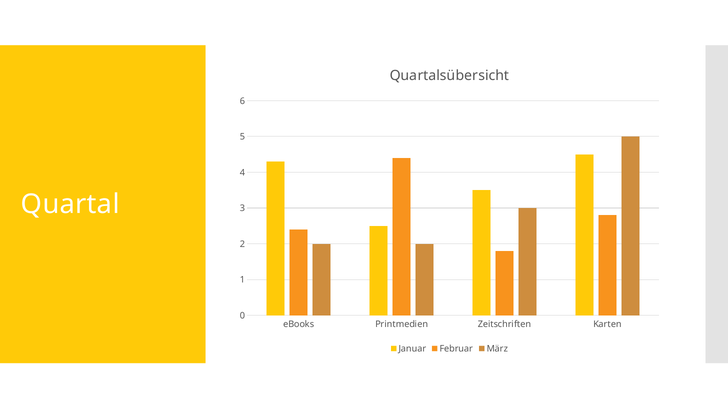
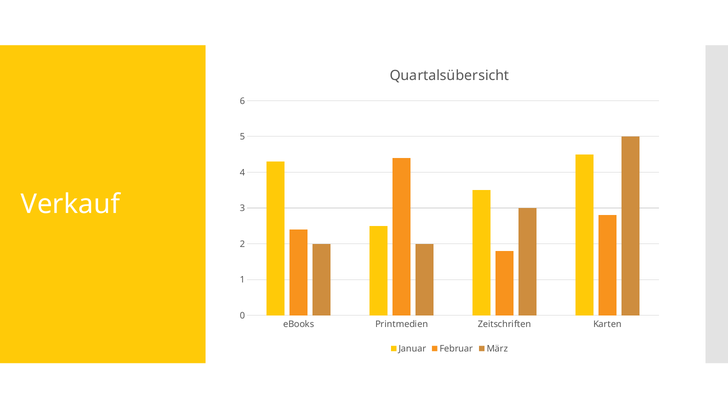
Quartal: Quartal -> Verkauf (70, 204)
